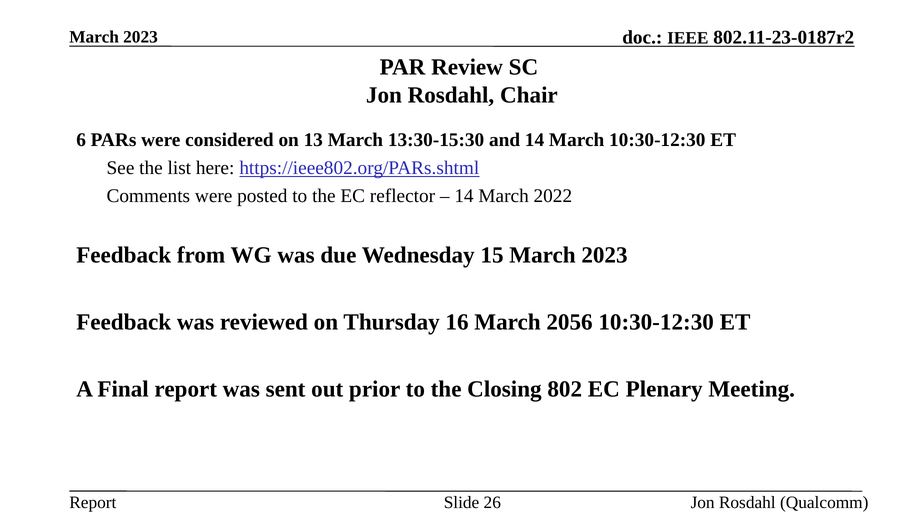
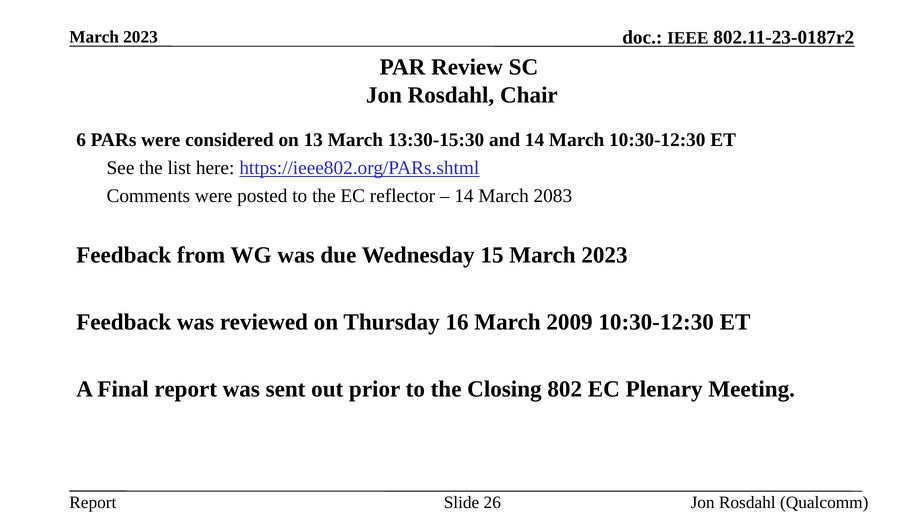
2022: 2022 -> 2083 (553, 196)
2056: 2056 -> 2009 (570, 322)
